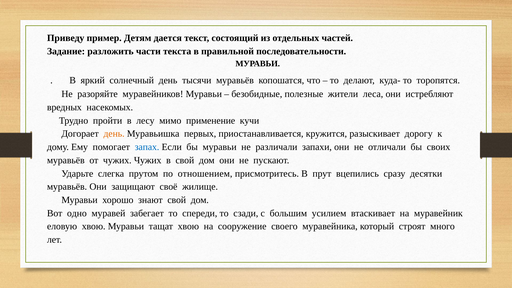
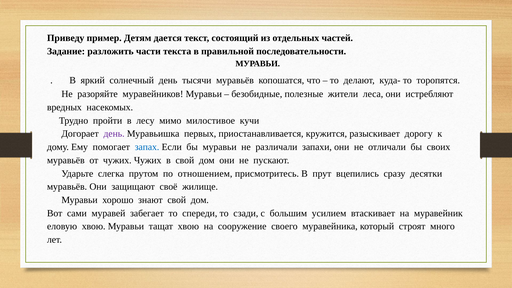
применение: применение -> милостивое (211, 121)
день colour: orange -> purple (114, 134)
одно: одно -> сами (77, 213)
